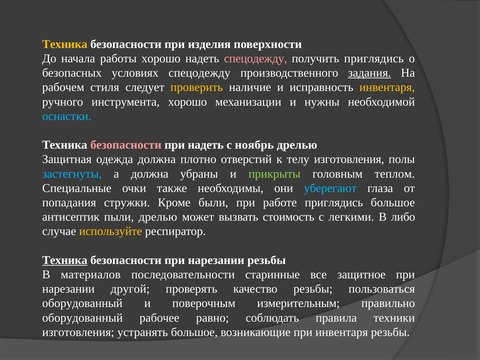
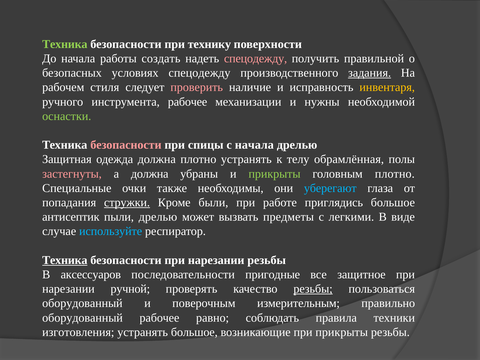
Техника colour: yellow -> light green (65, 44)
изделия: изделия -> технику (209, 44)
работы хорошо: хорошо -> создать (161, 59)
получить приглядись: приглядись -> правильной (374, 59)
проверить colour: yellow -> pink (197, 87)
инструмента хорошо: хорошо -> рабочее (188, 102)
оснастки colour: light blue -> light green (67, 116)
при надеть: надеть -> спицы (206, 145)
с ноябрь: ноябрь -> начала (254, 145)
плотно отверстий: отверстий -> устранять (246, 159)
телу изготовления: изготовления -> обрамлённая (349, 159)
застегнуты colour: light blue -> pink (72, 174)
головным теплом: теплом -> плотно (395, 174)
стружки underline: none -> present (127, 203)
стоимость: стоимость -> предметы (289, 217)
либо: либо -> виде (403, 217)
используйте colour: yellow -> light blue (111, 231)
материалов: материалов -> аксессуаров (91, 275)
старинные: старинные -> пригодные (273, 275)
другой: другой -> ручной (130, 289)
резьбы underline: none -> present (313, 289)
при инвентаря: инвентаря -> прикрыты (342, 332)
